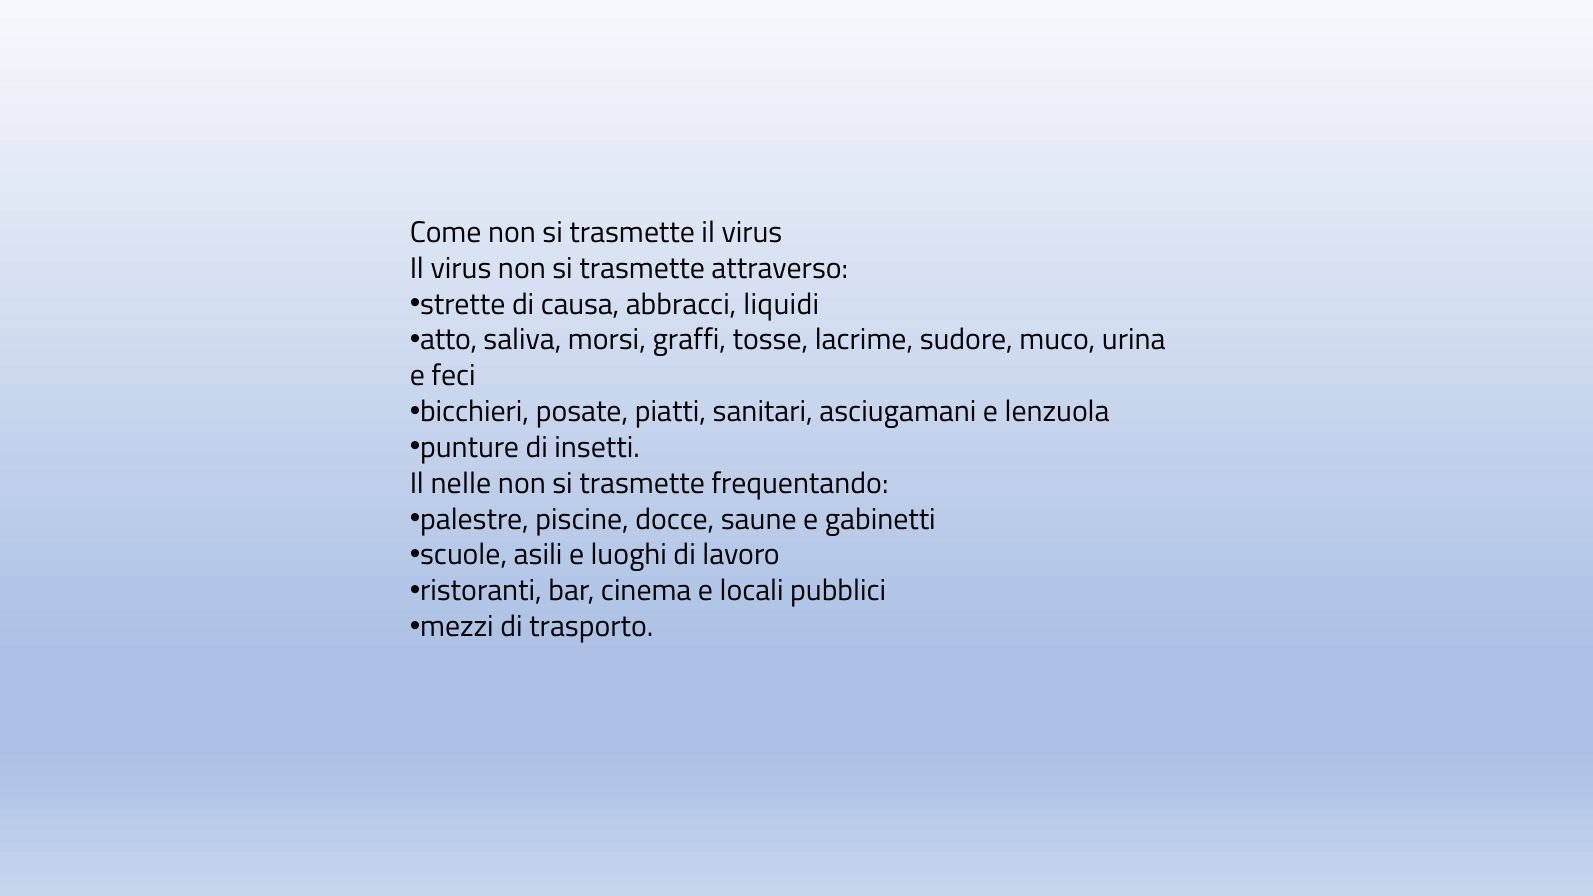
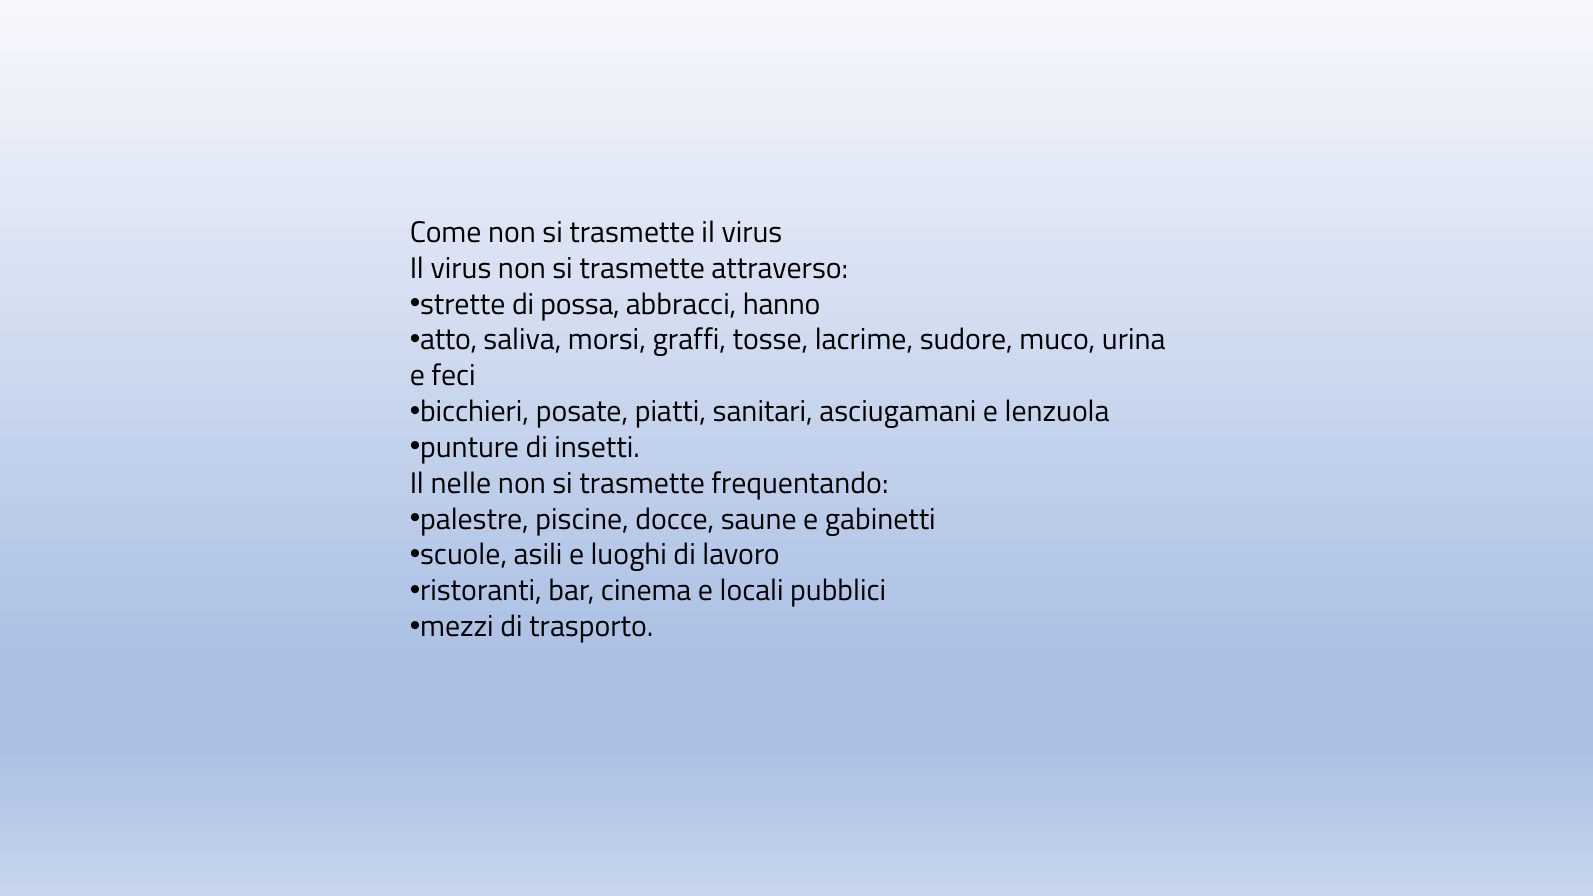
causa: causa -> possa (580, 304)
liquidi: liquidi -> hanno (782, 304)
